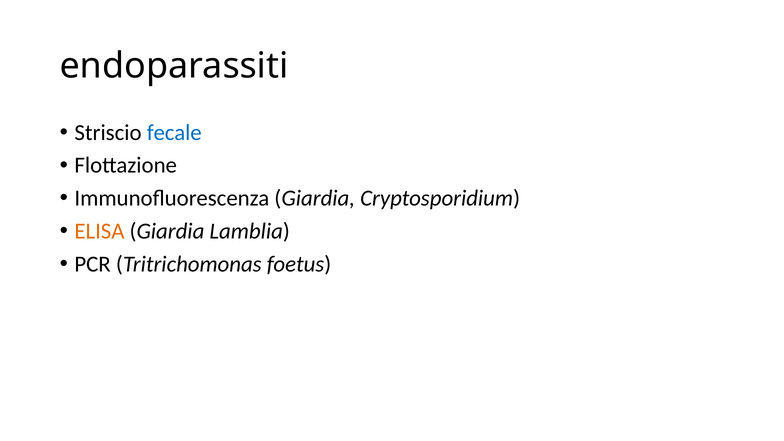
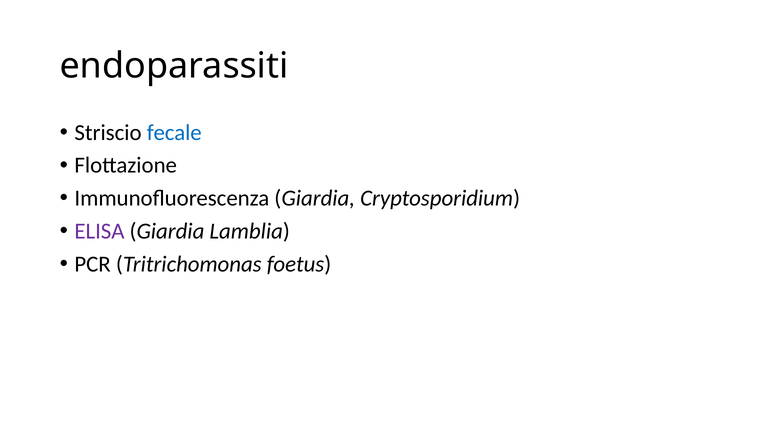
ELISA colour: orange -> purple (99, 231)
